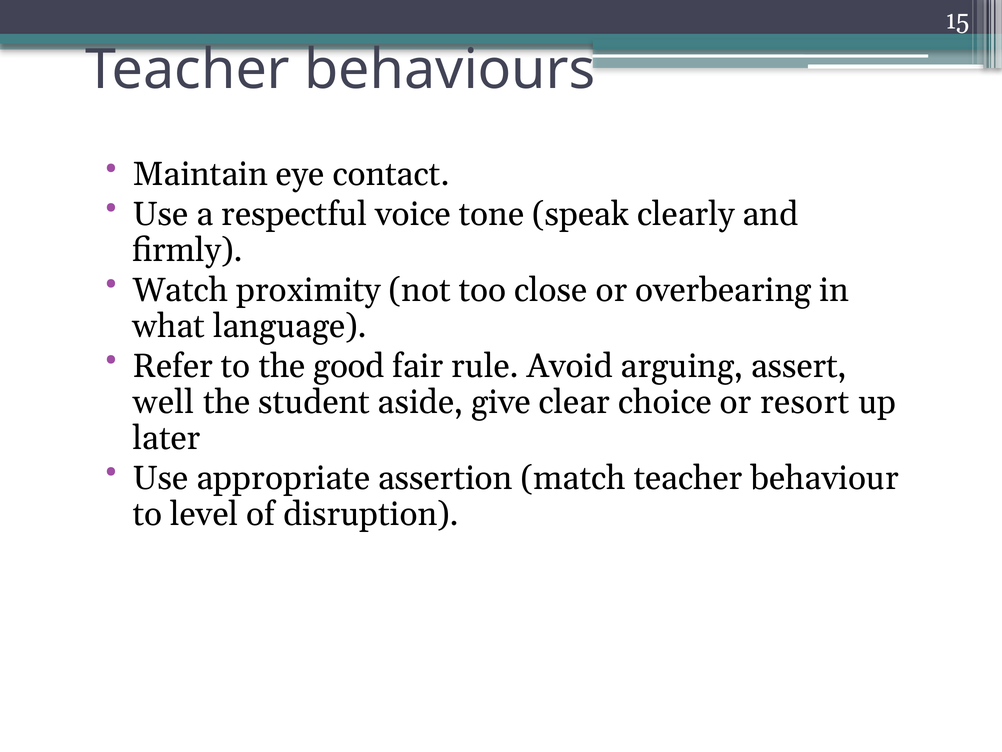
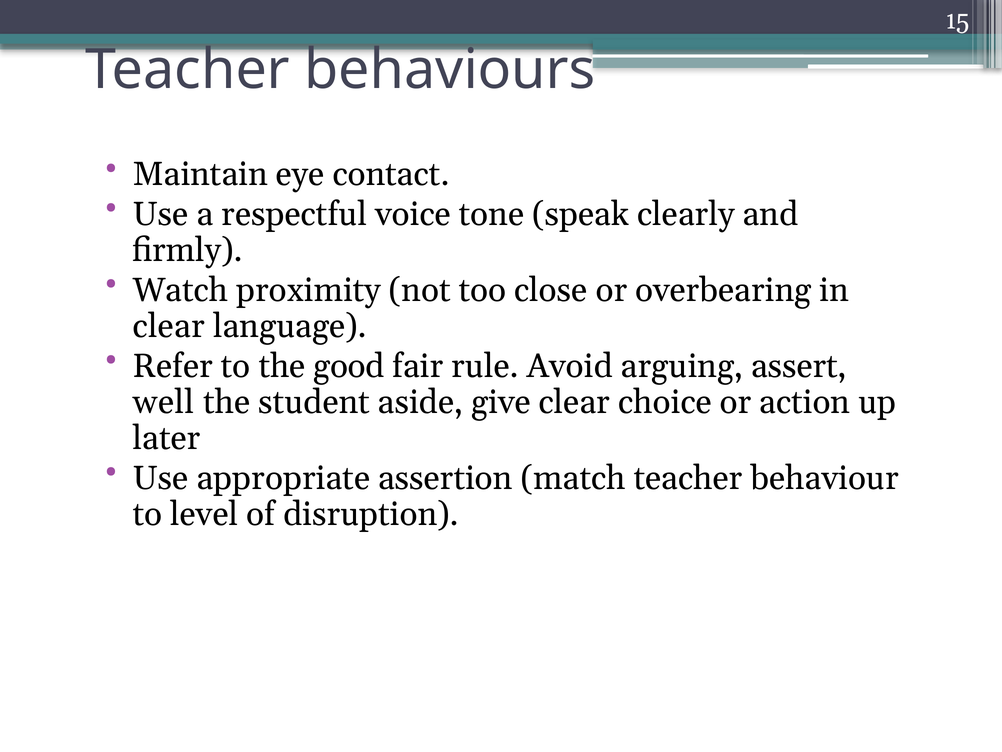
what: what -> clear (169, 326)
resort: resort -> action (805, 402)
